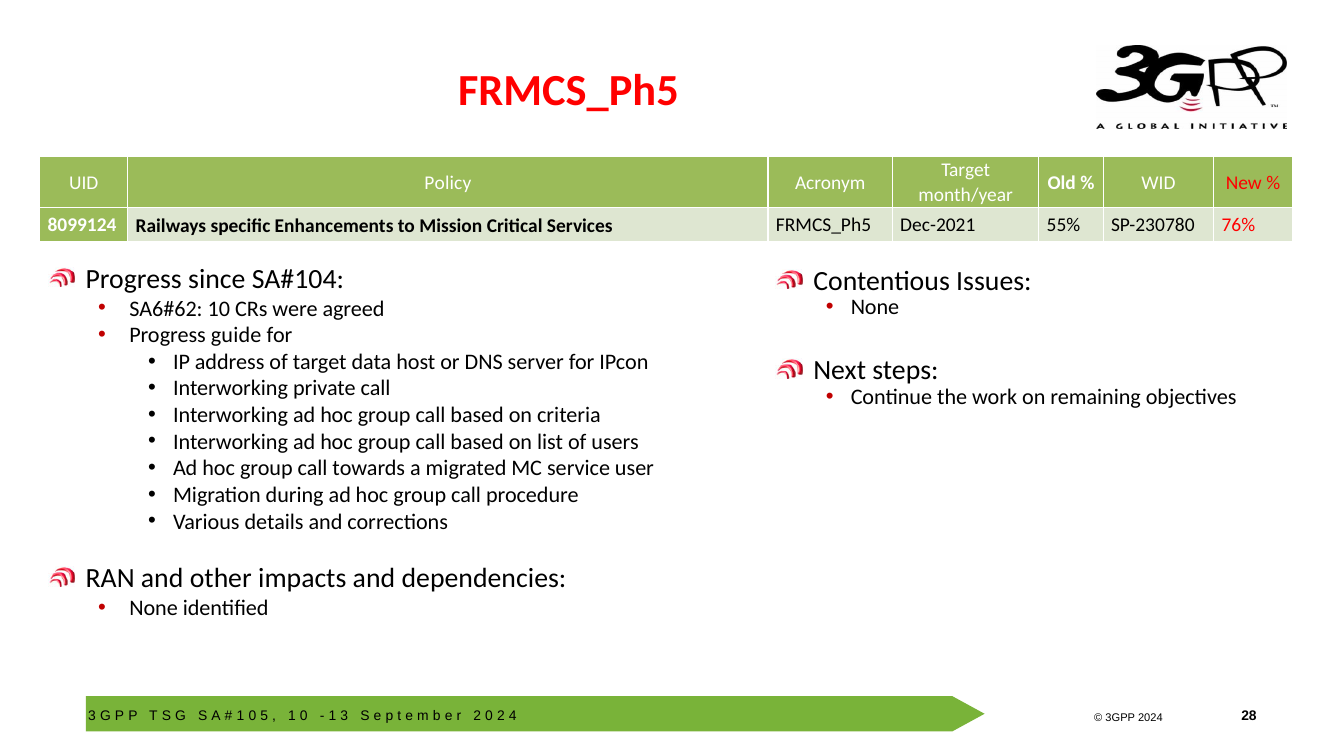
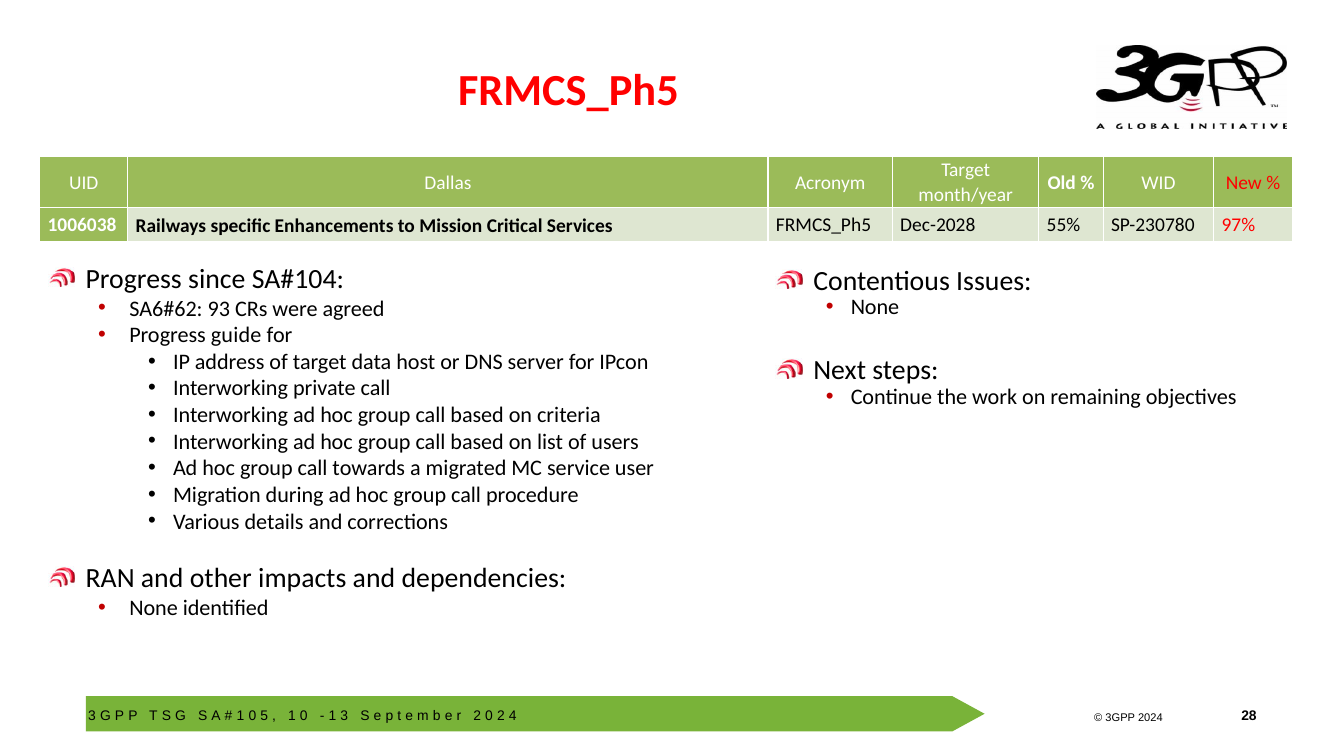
Policy: Policy -> Dallas (448, 183)
8099124: 8099124 -> 1006038 (82, 225)
Dec-2021: Dec-2021 -> Dec-2028 (938, 225)
76%: 76% -> 97% (1238, 225)
10: 10 -> 93 (219, 309)
